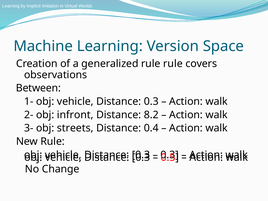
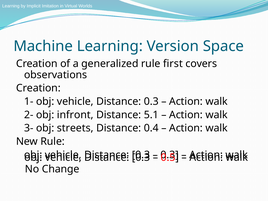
rule rule: rule -> first (173, 64)
Between: Between -> Creation (38, 88)
8.2: 8.2 -> 5.1 (151, 115)
